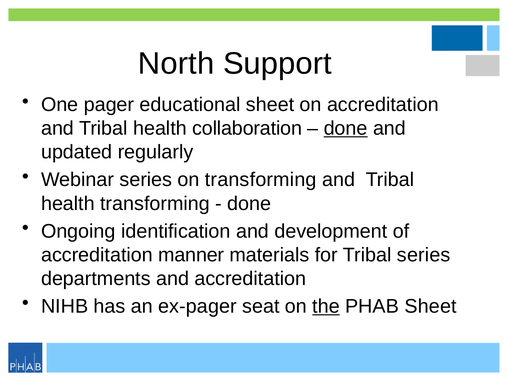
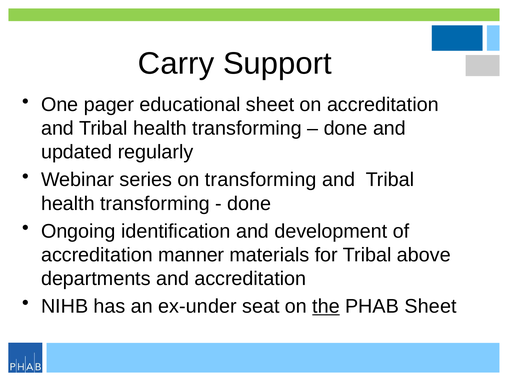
North: North -> Carry (176, 64)
collaboration: collaboration -> transforming (247, 128)
done underline: present -> none (346, 128)
Tribal series: series -> above (424, 255)
ex-pager: ex-pager -> ex-under (197, 306)
